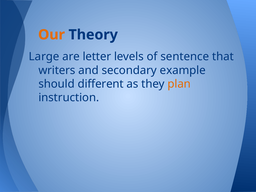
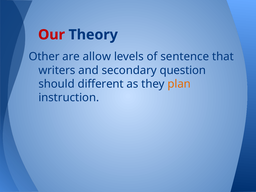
Our colour: orange -> red (51, 35)
Large: Large -> Other (44, 57)
letter: letter -> allow (97, 57)
example: example -> question (183, 70)
